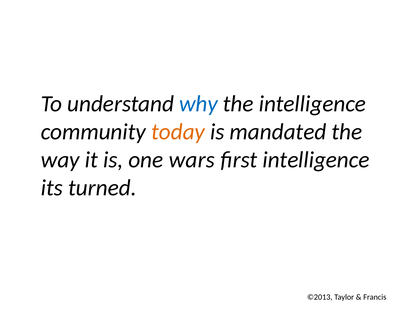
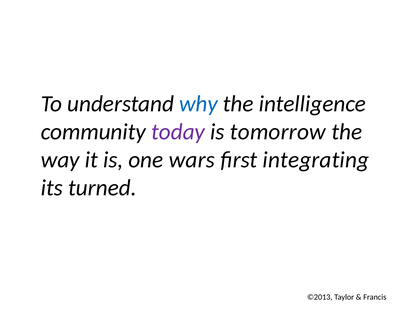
today colour: orange -> purple (178, 132)
mandated: mandated -> tomorrow (278, 132)
first intelligence: intelligence -> integrating (316, 160)
